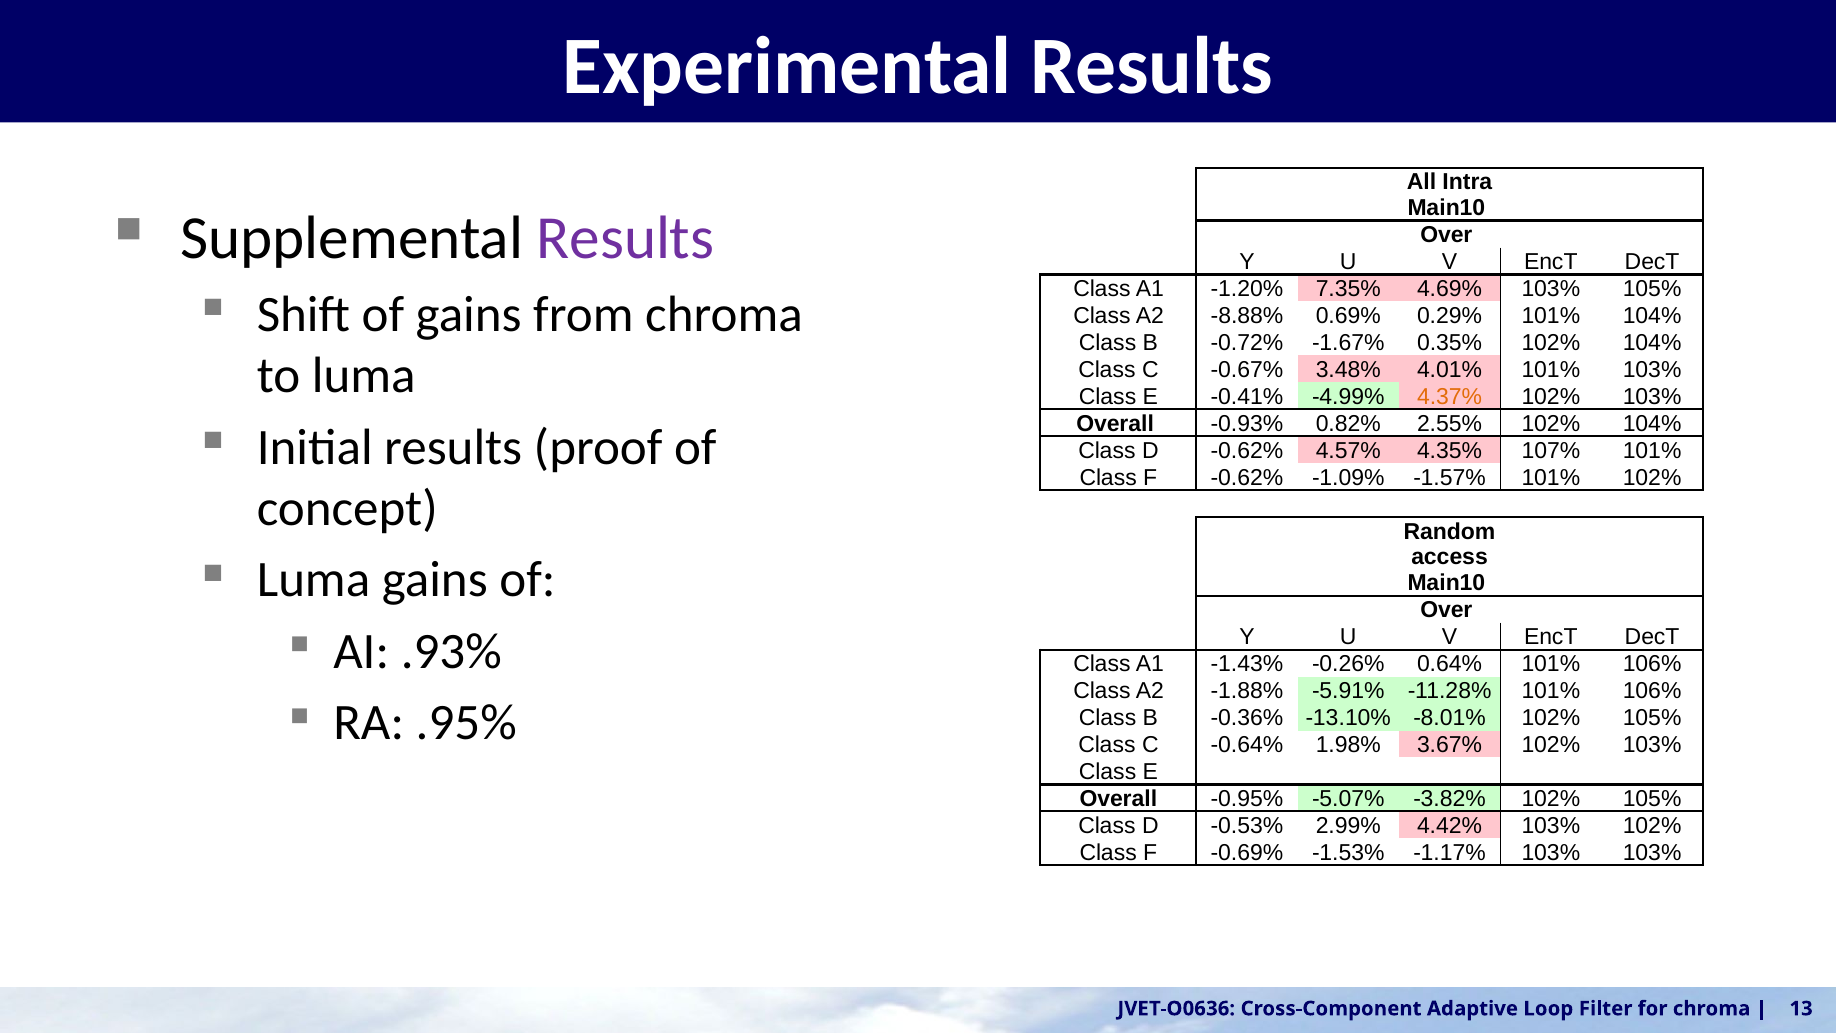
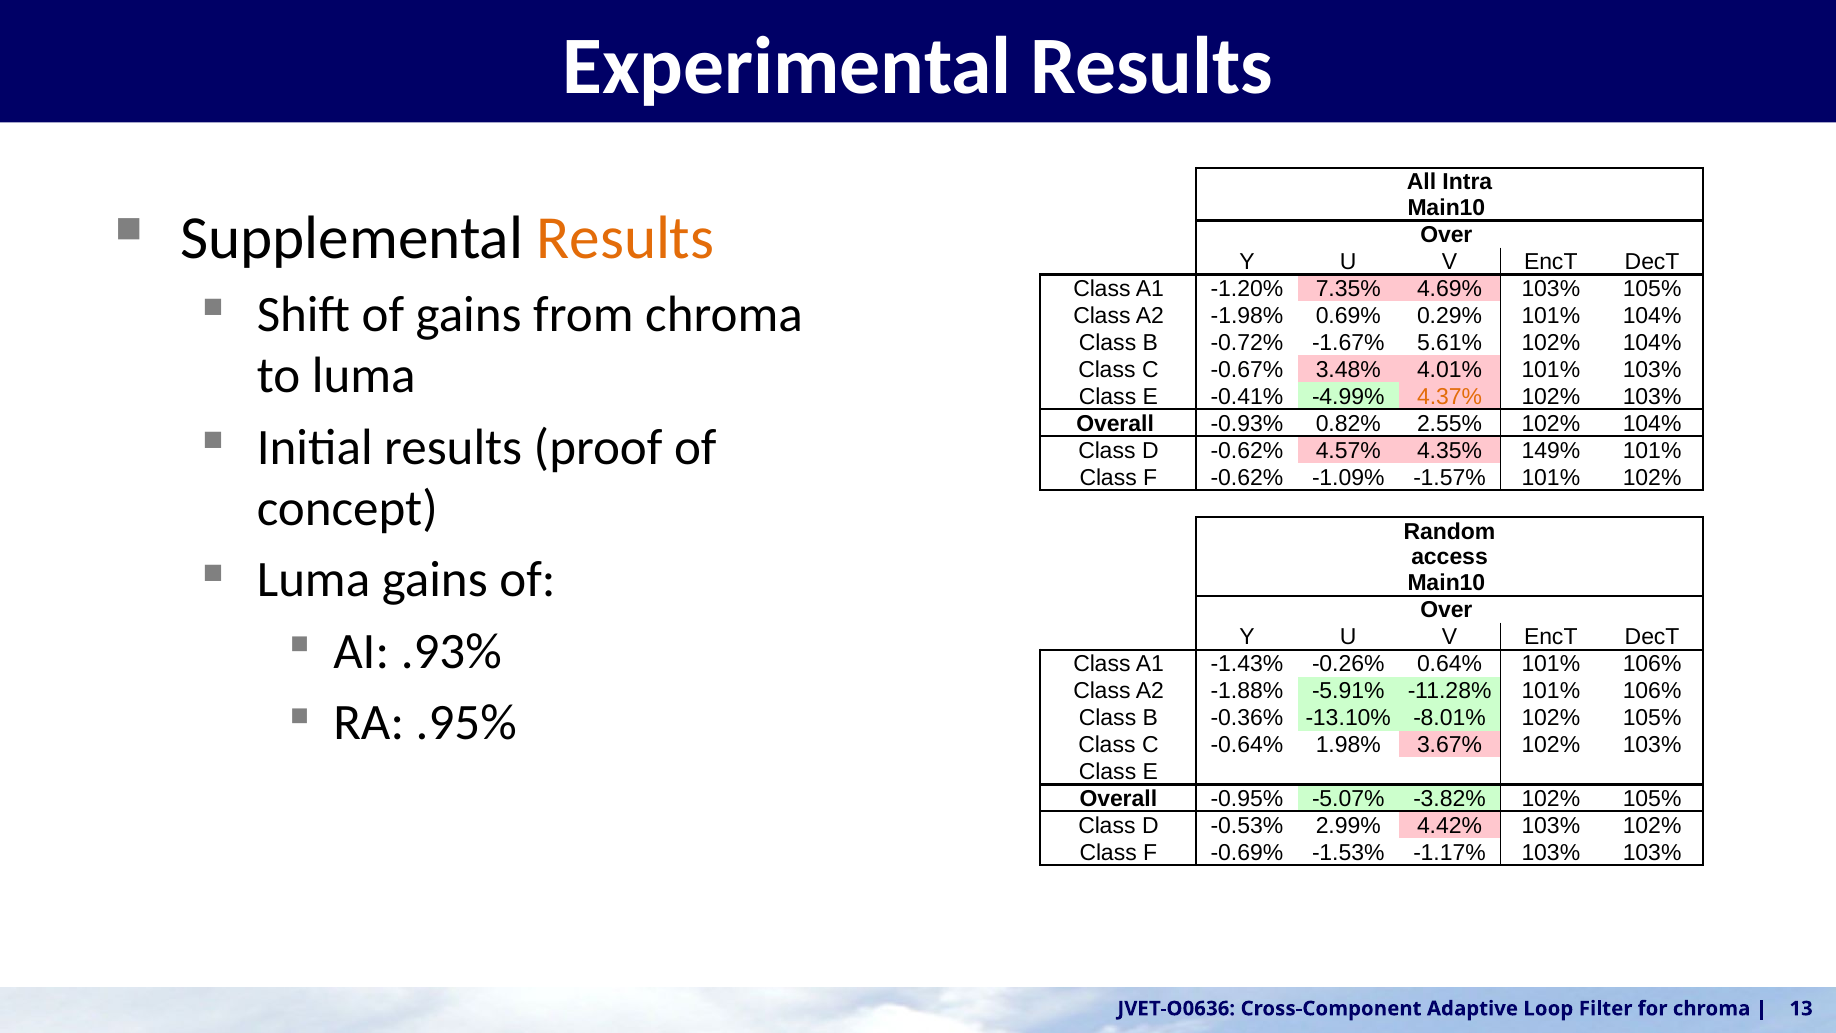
Results colour: purple -> orange (626, 238)
-8.88%: -8.88% -> -1.98% (1247, 316)
0.35%: 0.35% -> 5.61% (1450, 343)
107%: 107% -> 149% (1551, 451)
